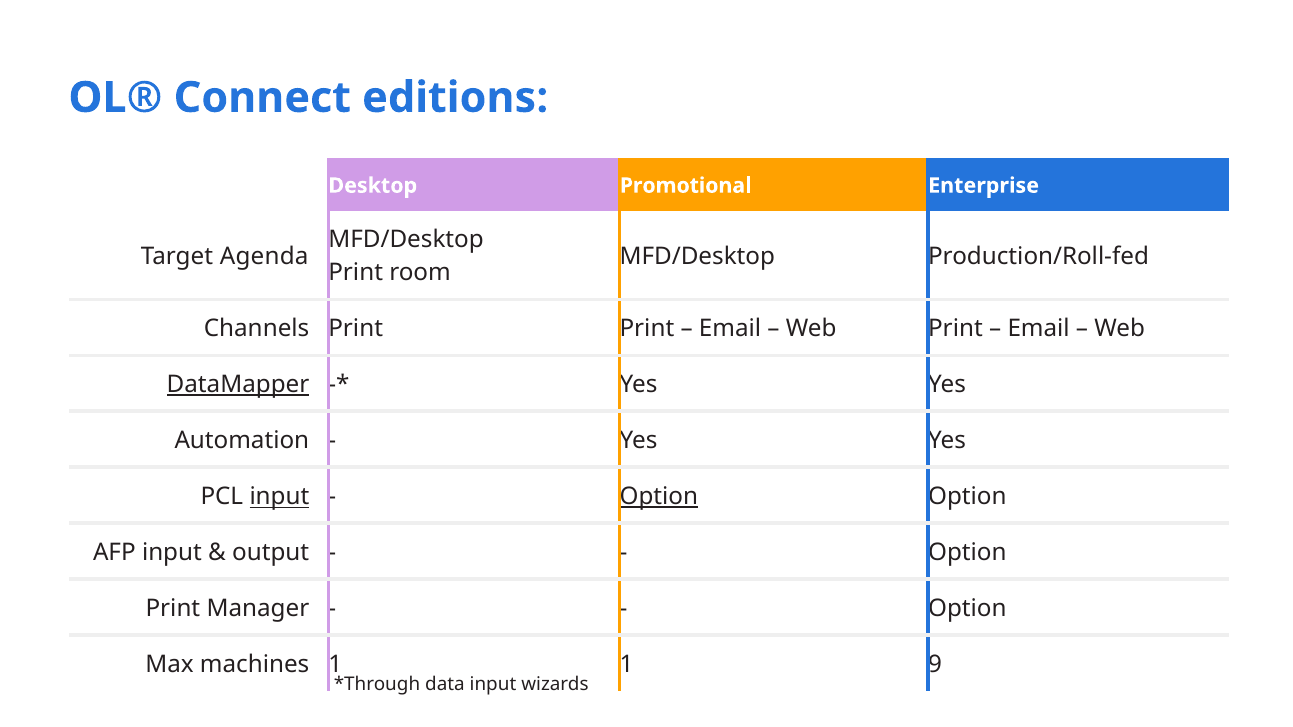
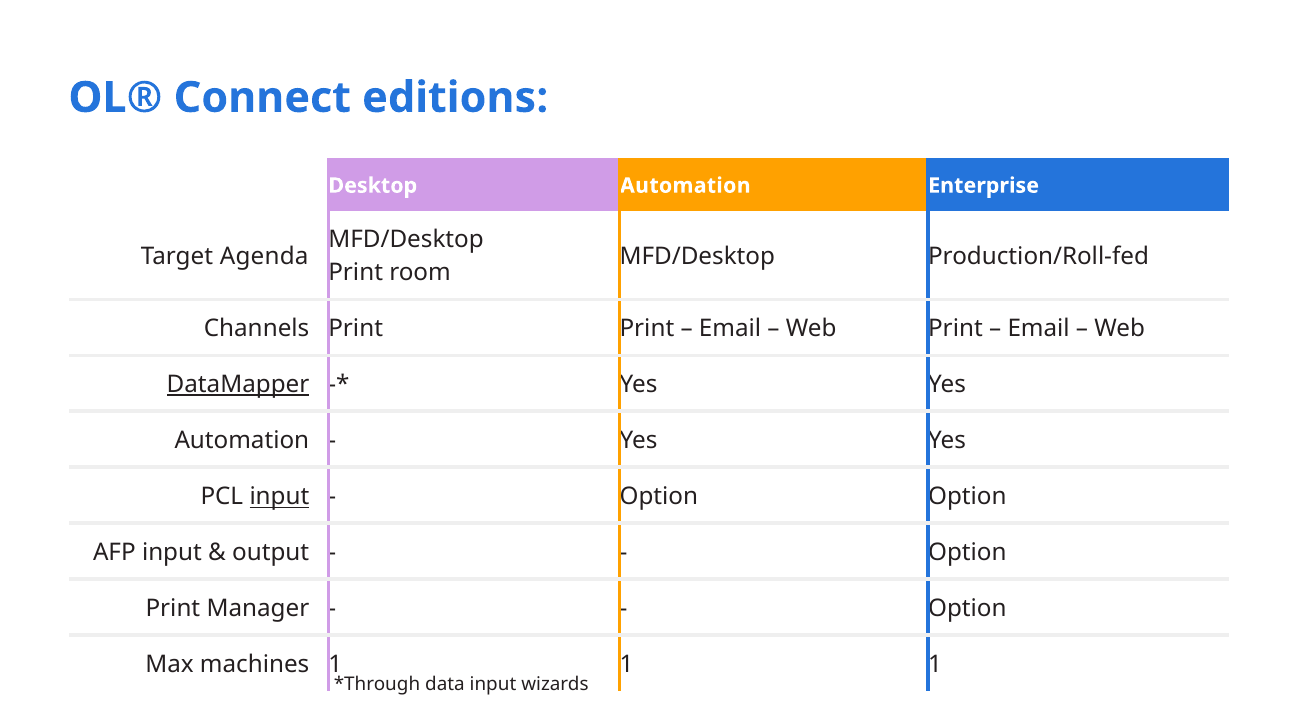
Desktop Promotional: Promotional -> Automation (685, 186)
Option underline: present -> none (659, 497)
1 1 9: 9 -> 1 (935, 664)
